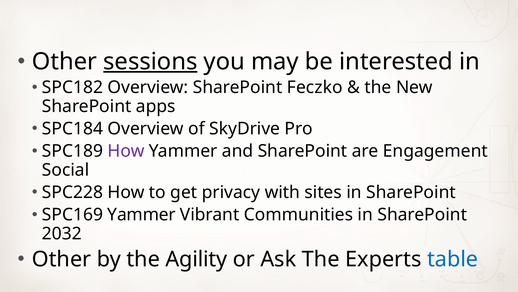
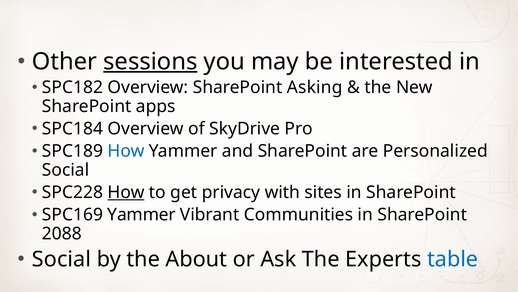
Feczko: Feczko -> Asking (315, 87)
How colour: purple -> blue (126, 151)
Engagement: Engagement -> Personalized (435, 151)
How underline: none -> present (126, 192)
2032: 2032 -> 2088 (62, 233)
Other: Other -> Social (62, 259)
Agility: Agility -> About (196, 259)
